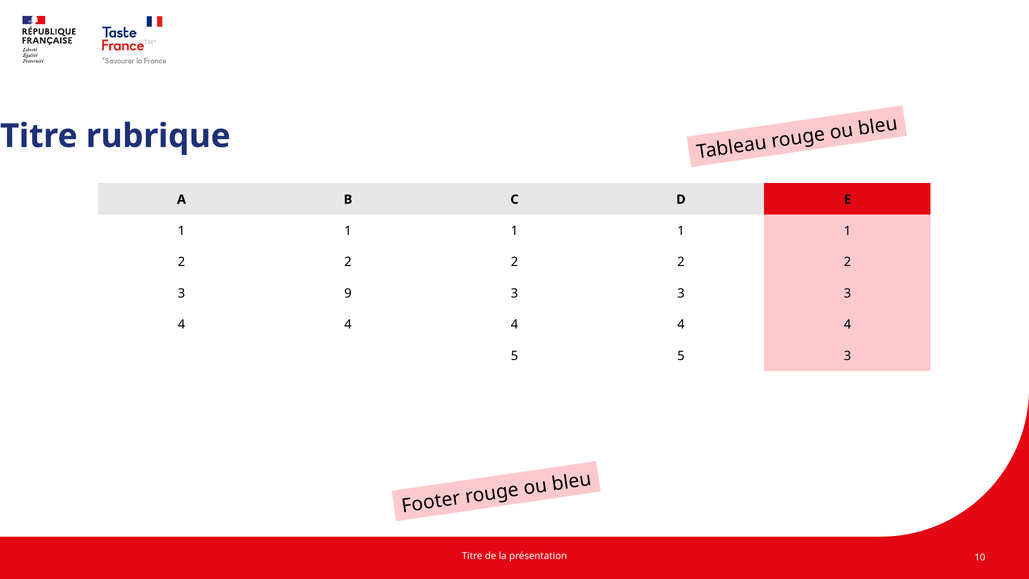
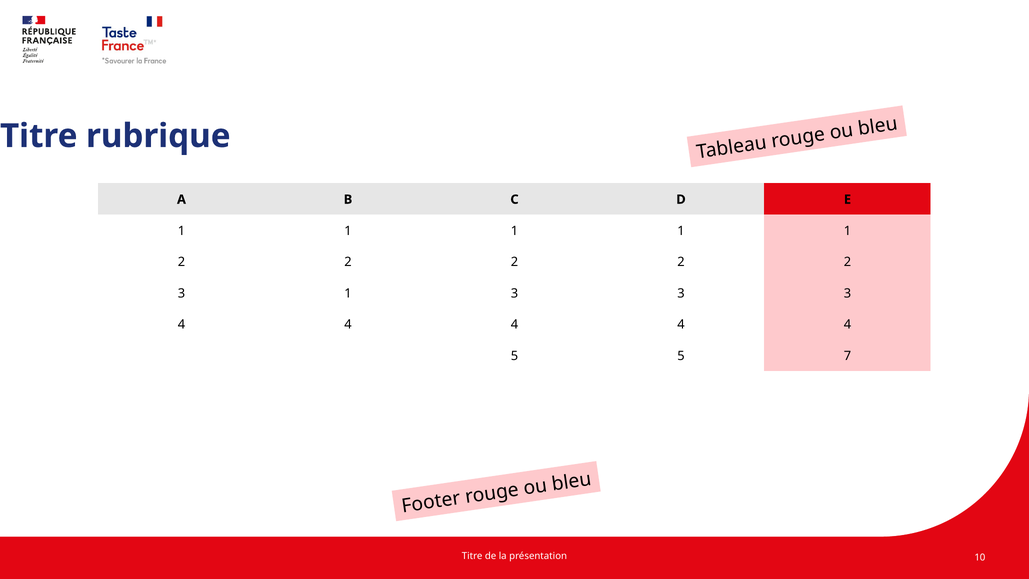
3 9: 9 -> 1 (348, 293)
5 3: 3 -> 7 (847, 356)
